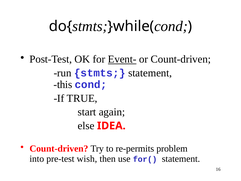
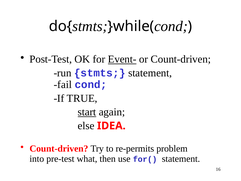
this: this -> fail (63, 84)
start underline: none -> present (87, 112)
wish: wish -> what (87, 159)
